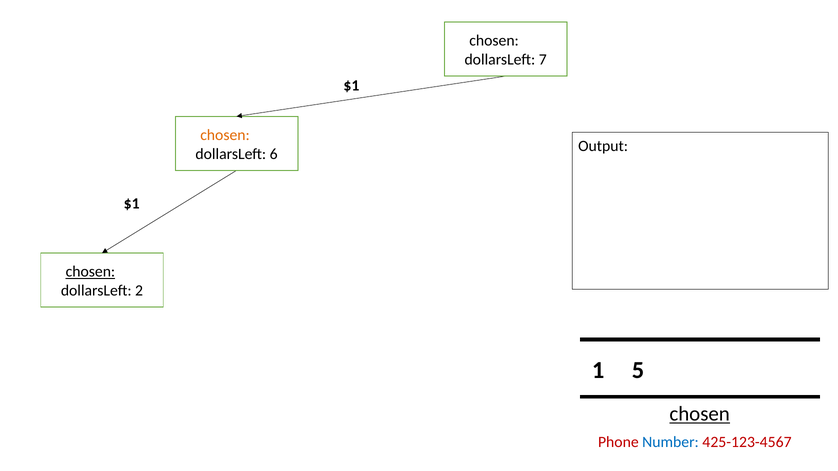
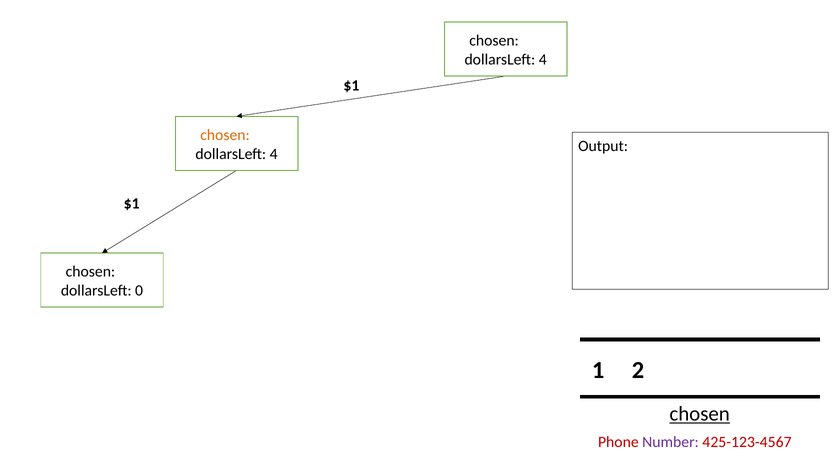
7: 7 -> 4 (543, 60)
6: 6 -> 4 (274, 154)
chosen underline: present -> none (90, 272)
2: 2 -> 0 (139, 291)
5: 5 -> 2 (638, 371)
Number colour: blue -> purple (671, 442)
